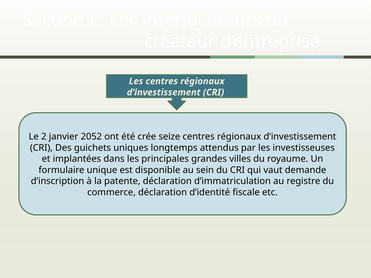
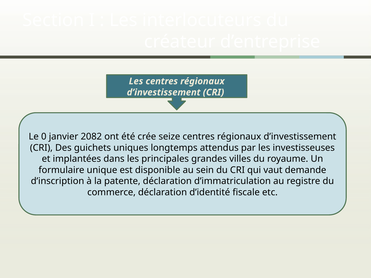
2: 2 -> 0 (44, 137)
2052: 2052 -> 2082 (91, 137)
